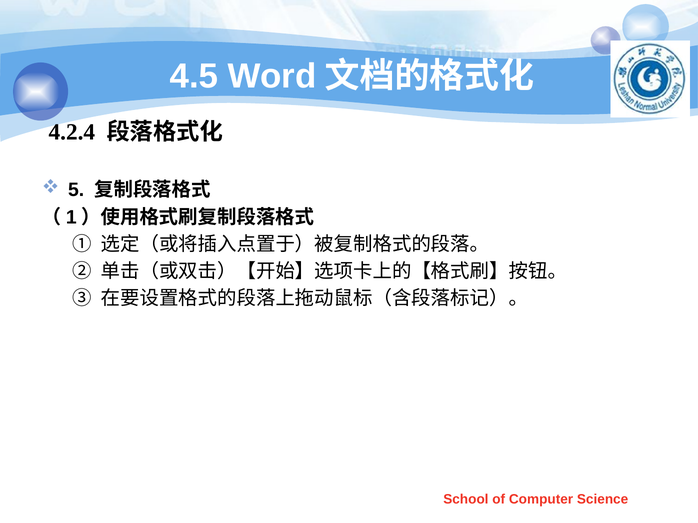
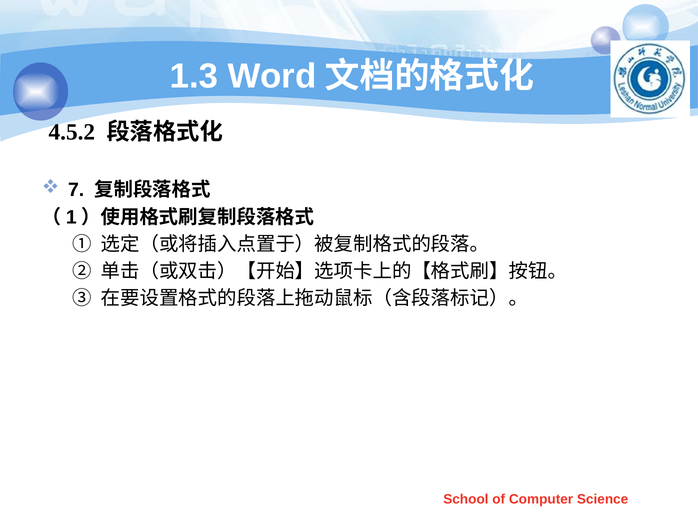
4.5: 4.5 -> 1.3 (194, 76)
4.2.4: 4.2.4 -> 4.5.2 (72, 132)
5: 5 -> 7 (76, 190)
